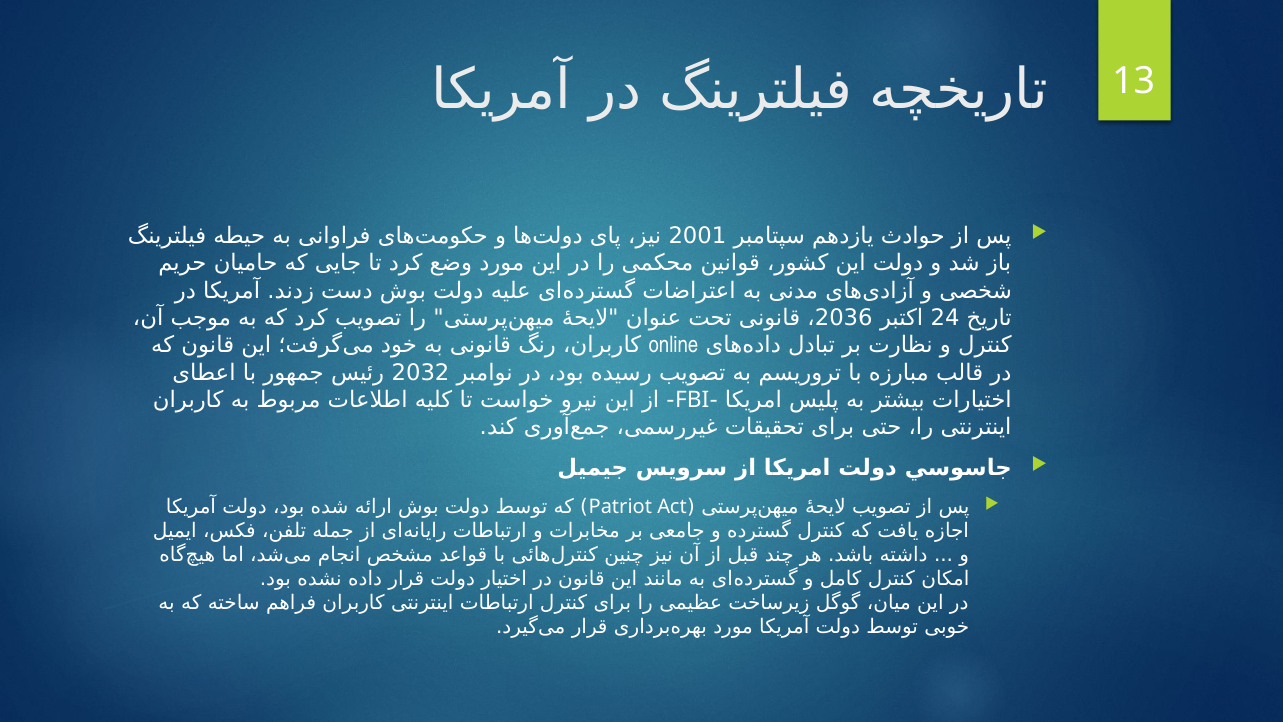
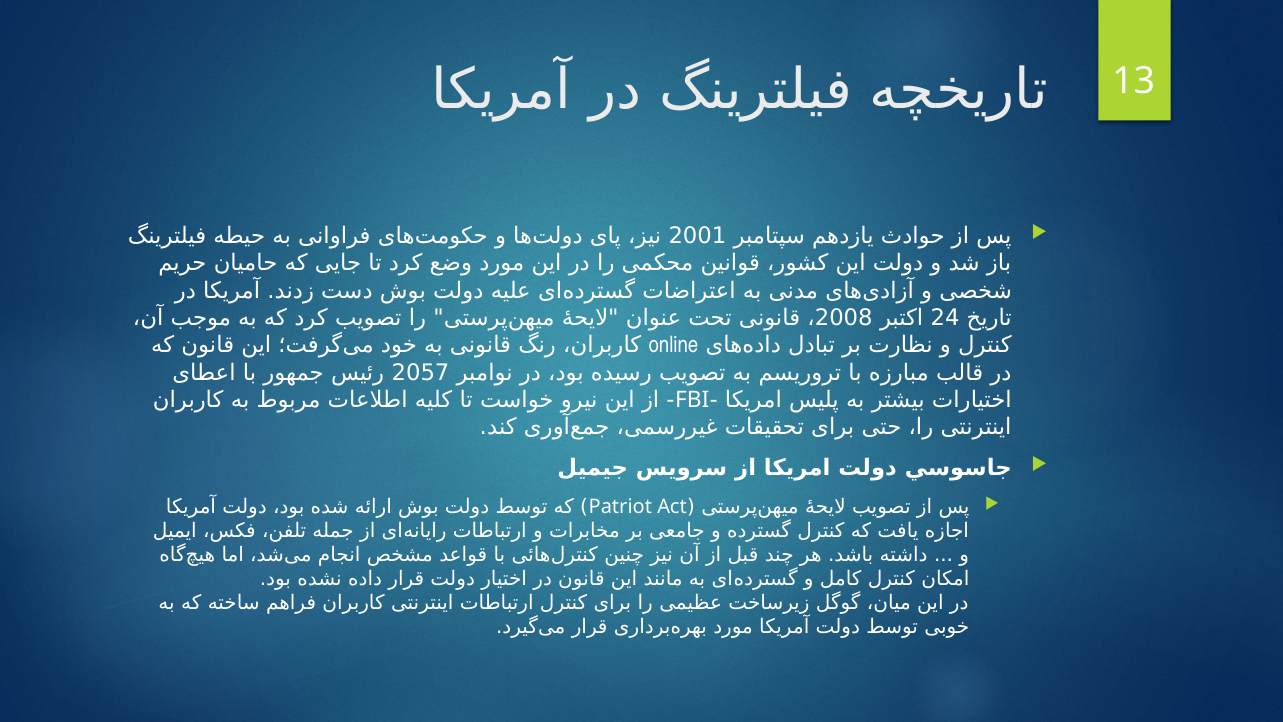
2036: 2036 -> 2008 (844, 318)
2032: 2032 -> 2057 (421, 372)
